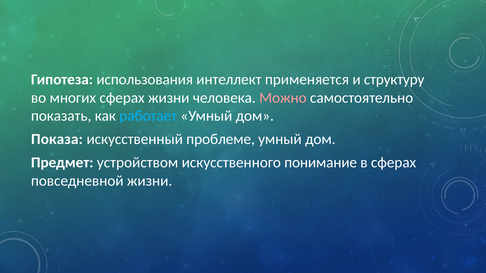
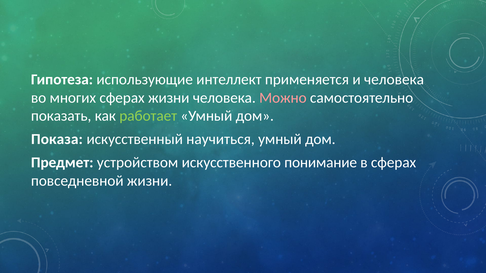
использования: использования -> использующие (145, 80)
и структуру: структуру -> человека (394, 80)
работает colour: light blue -> light green (148, 116)
проблеме: проблеме -> научиться (221, 139)
